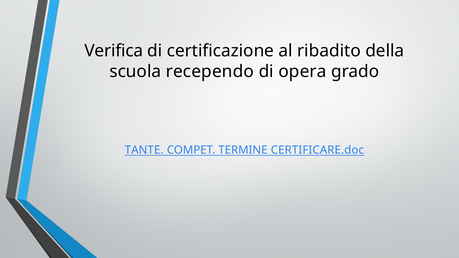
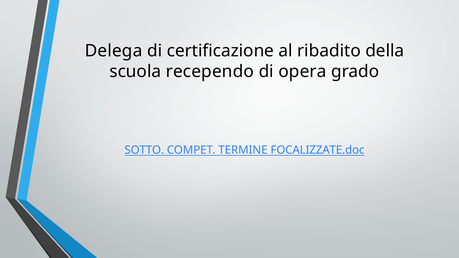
Verifica: Verifica -> Delega (114, 51)
TANTE: TANTE -> SOTTO (144, 150)
CERTIFICARE.doc: CERTIFICARE.doc -> FOCALIZZATE.doc (318, 150)
